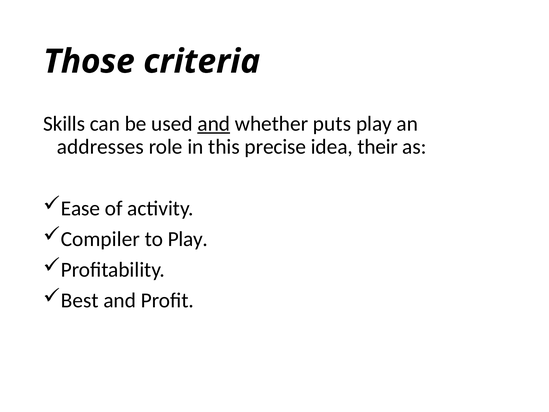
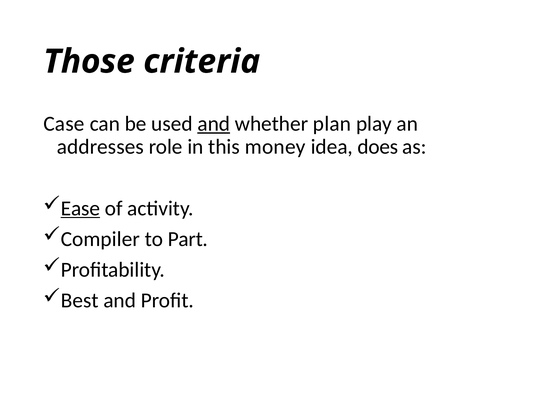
Skills: Skills -> Case (64, 124)
puts: puts -> plan (332, 124)
precise: precise -> money (275, 147)
their: their -> does (378, 147)
Ease underline: none -> present (80, 208)
to Play: Play -> Part (188, 239)
